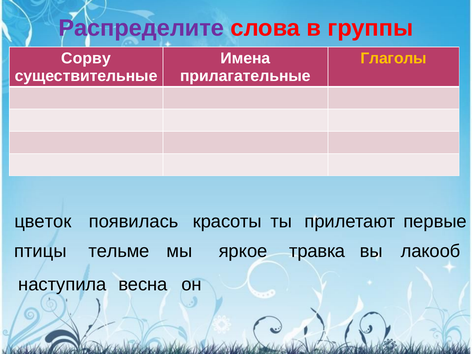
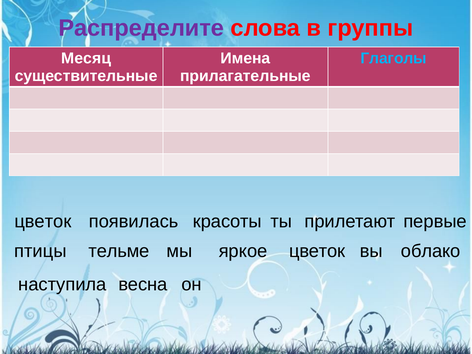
Сорву: Сорву -> Месяц (86, 58)
Глаголы colour: yellow -> light blue (394, 58)
яркое травка: травка -> цветок (317, 251)
лакооб: лакооб -> облако (431, 251)
